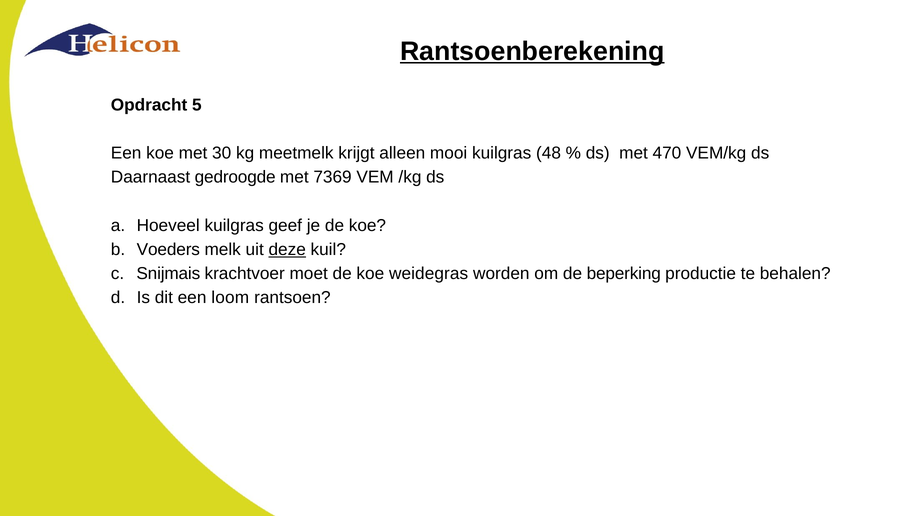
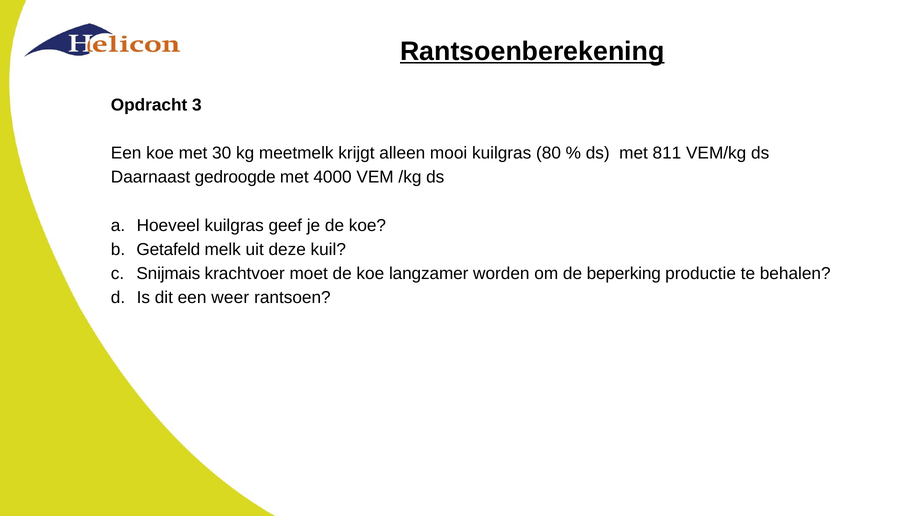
5: 5 -> 3 (197, 105)
48: 48 -> 80 (549, 153)
470: 470 -> 811 (667, 153)
7369: 7369 -> 4000 (333, 177)
Voeders: Voeders -> Getafeld (168, 250)
deze underline: present -> none (287, 250)
weidegras: weidegras -> langzamer (429, 274)
loom: loom -> weer (230, 298)
